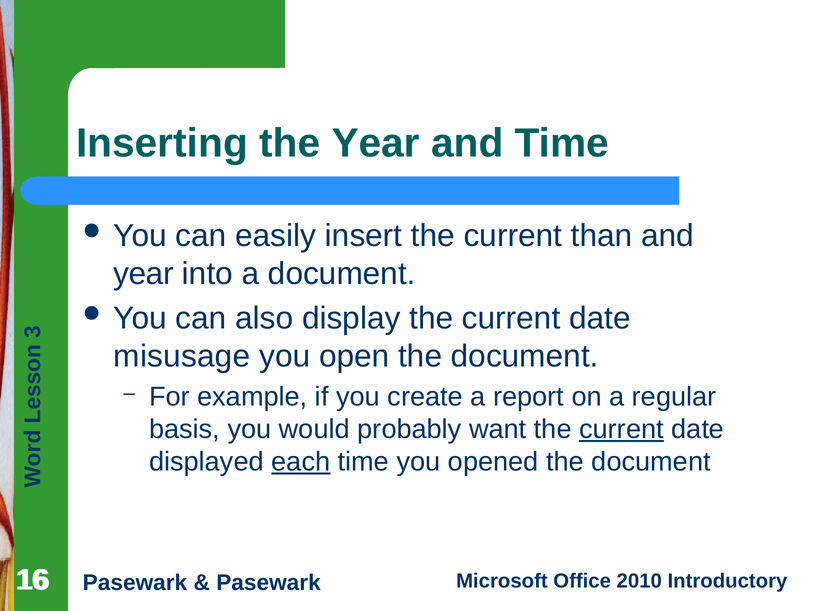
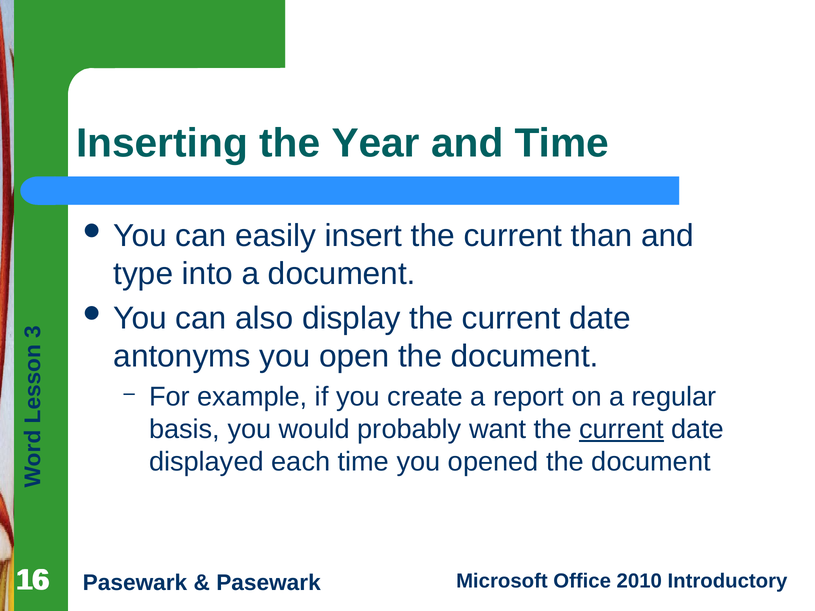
year: year -> type (143, 274)
misusage: misusage -> antonyms (182, 356)
each underline: present -> none (301, 462)
